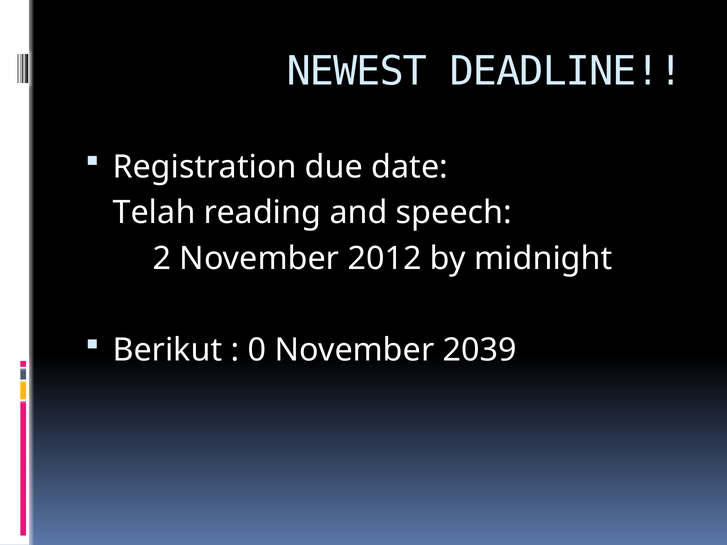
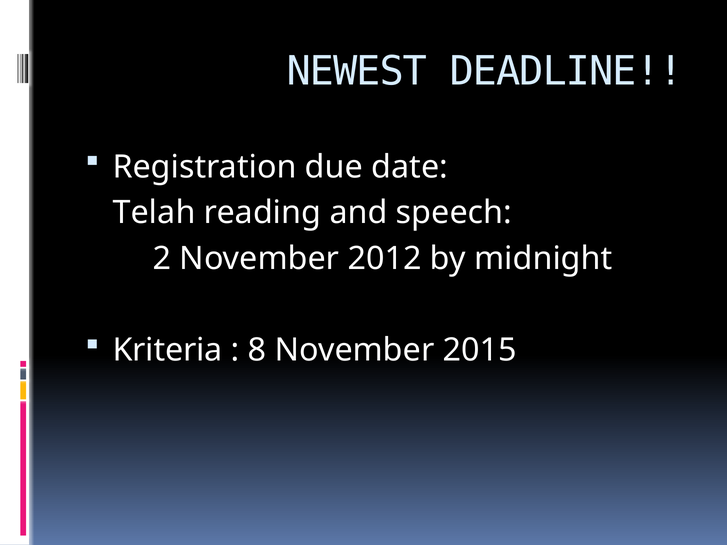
Berikut: Berikut -> Kriteria (168, 350)
0: 0 -> 8 (257, 350)
2039: 2039 -> 2015 (480, 350)
